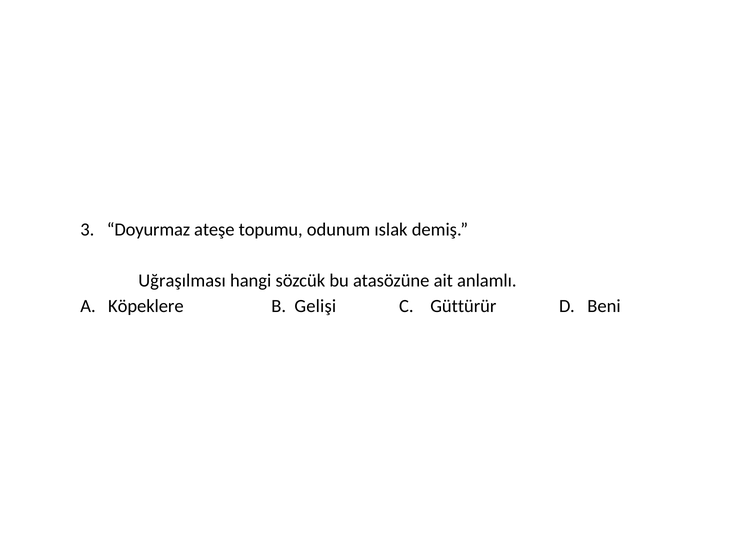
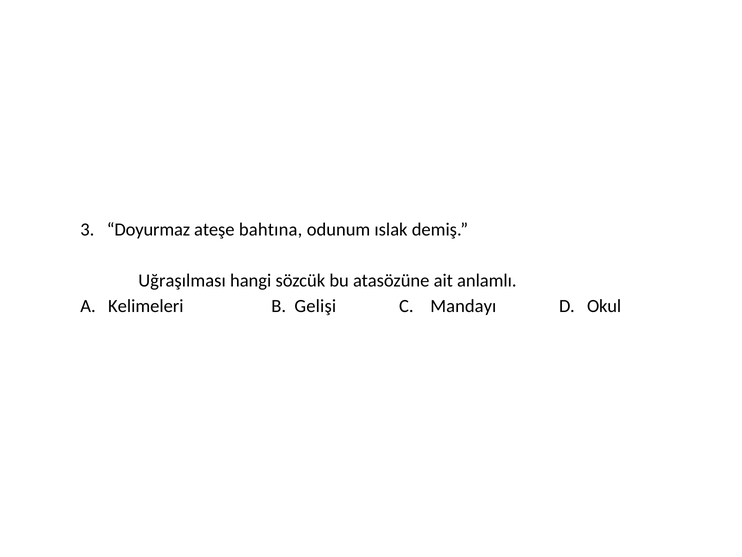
topumu: topumu -> bahtına (271, 229)
Köpeklere: Köpeklere -> Kelimeleri (146, 306)
Güttürür: Güttürür -> Mandayı (463, 306)
Beni: Beni -> Okul (604, 306)
